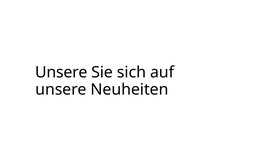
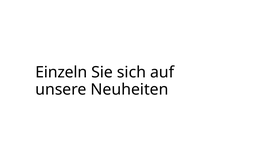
Unsere: Unsere -> Einzeln (61, 73)
